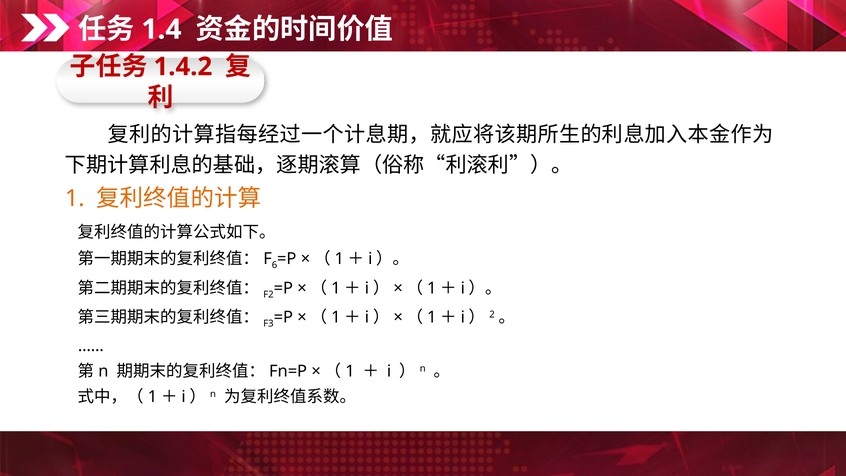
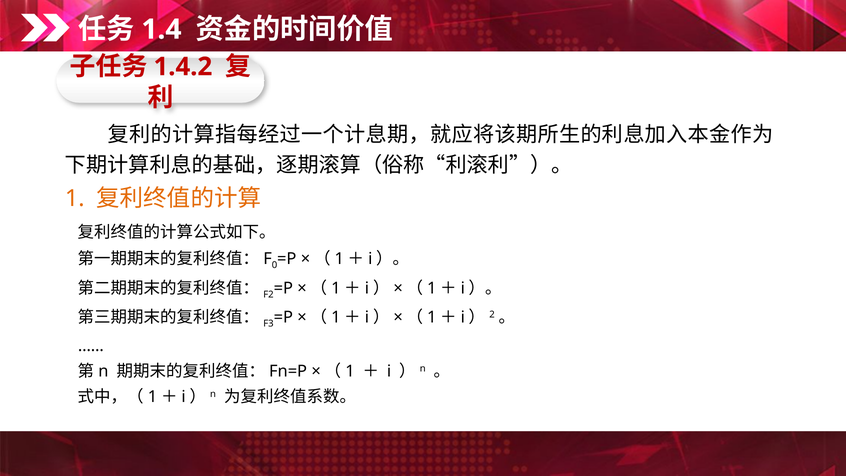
6: 6 -> 0 (274, 265)
